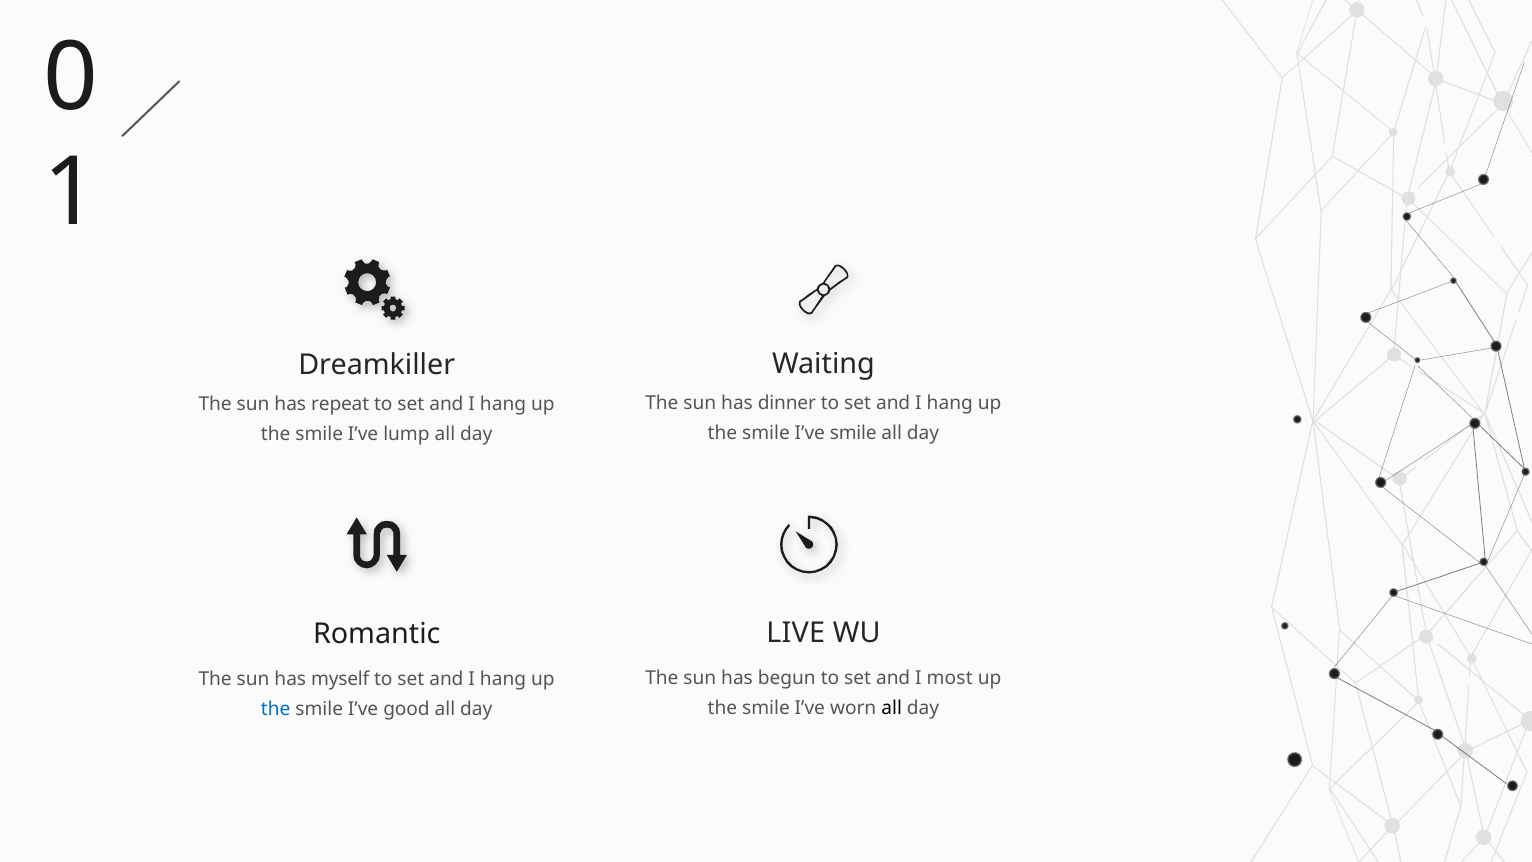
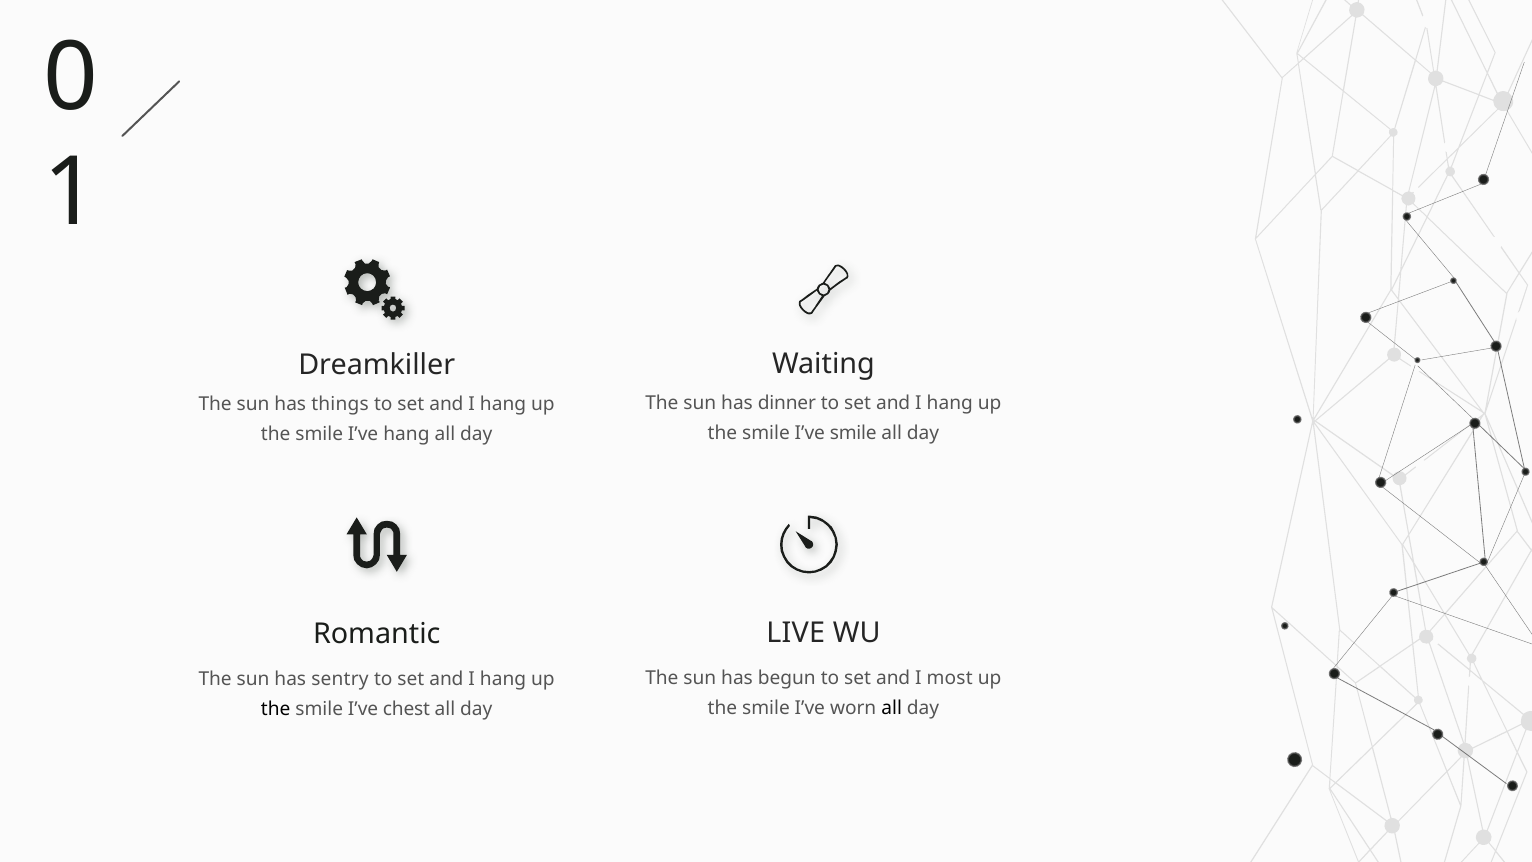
repeat: repeat -> things (340, 404)
I’ve lump: lump -> hang (406, 434)
myself: myself -> sentry (340, 679)
the colour: blue -> black (276, 709)
good: good -> chest (407, 709)
